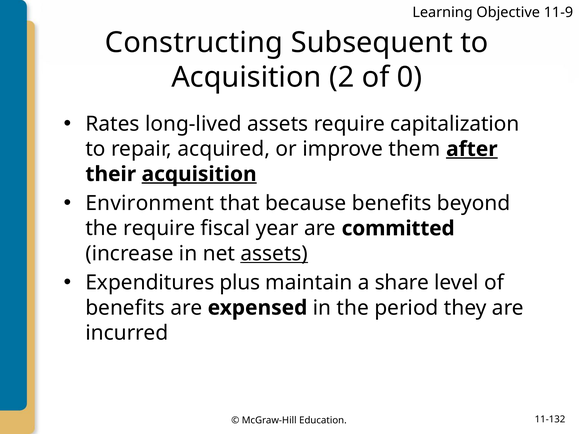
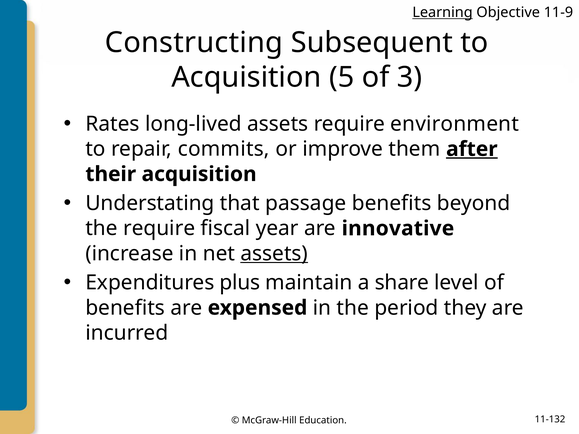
Learning underline: none -> present (442, 12)
2: 2 -> 5 (342, 77)
0: 0 -> 3 (409, 77)
capitalization: capitalization -> environment (455, 124)
acquired: acquired -> commits (224, 149)
acquisition underline: present -> none (199, 174)
Environment: Environment -> Understating (150, 203)
because: because -> passage (306, 203)
committed: committed -> innovative (398, 229)
